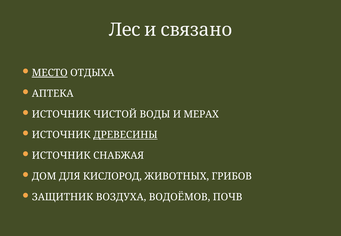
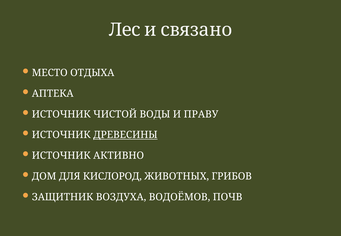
МЕСТО underline: present -> none (50, 73)
МЕРАХ: МЕРАХ -> ПРАВУ (201, 114)
СНАБЖАЯ: СНАБЖАЯ -> АКТИВНО (119, 156)
